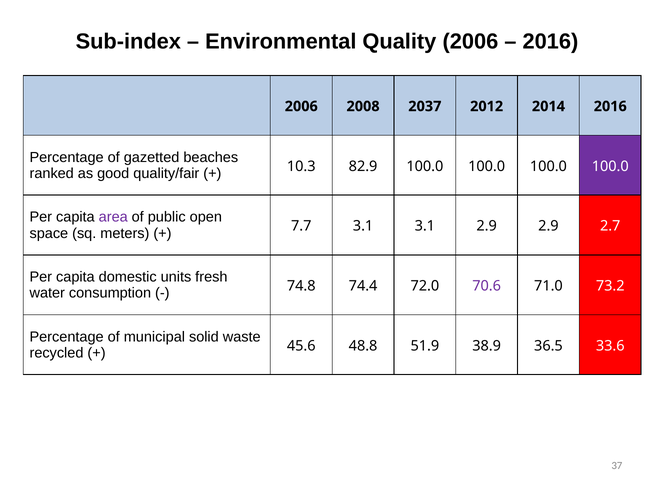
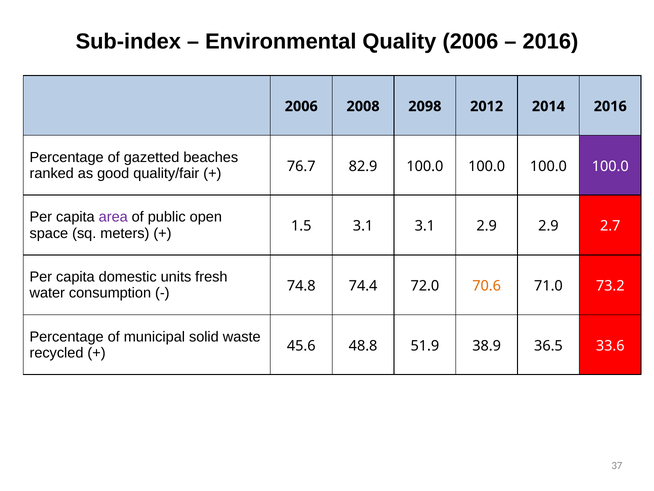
2037: 2037 -> 2098 (425, 106)
10.3: 10.3 -> 76.7 (301, 166)
7.7: 7.7 -> 1.5 (301, 226)
70.6 colour: purple -> orange (487, 286)
